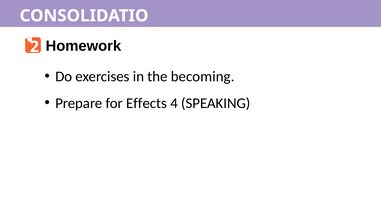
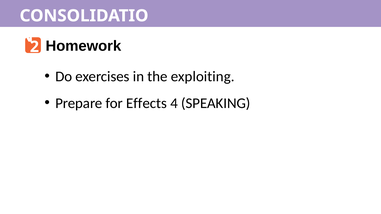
becoming: becoming -> exploiting (203, 77)
